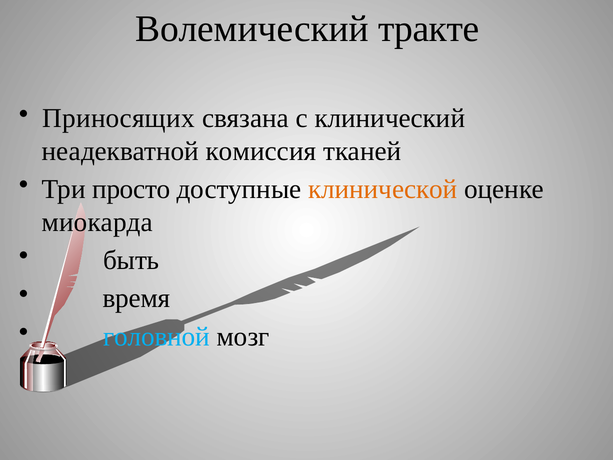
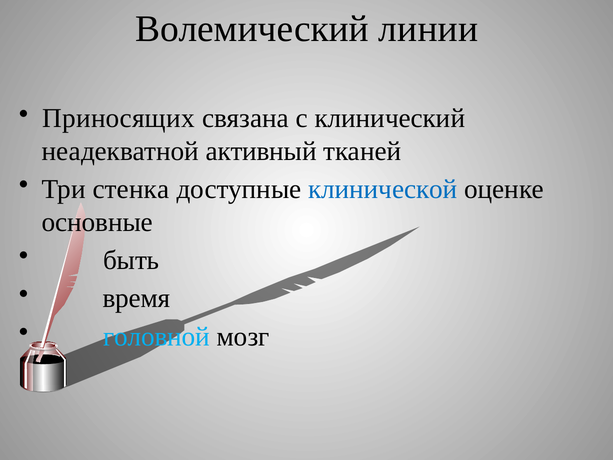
тракте: тракте -> линии (428, 29)
комиссия: комиссия -> активный (261, 151)
просто: просто -> стенка (131, 189)
клинической colour: orange -> blue (383, 189)
миокарда: миокарда -> основные (97, 222)
